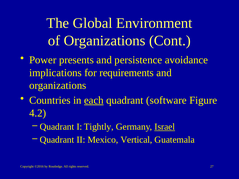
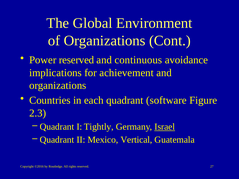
Power presents: presents -> reserved (76, 60)
persistence: persistence -> continuous (138, 60)
requirements: requirements -> achievement (127, 73)
each underline: present -> none (94, 100)
4.2: 4.2 -> 2.3 (38, 113)
